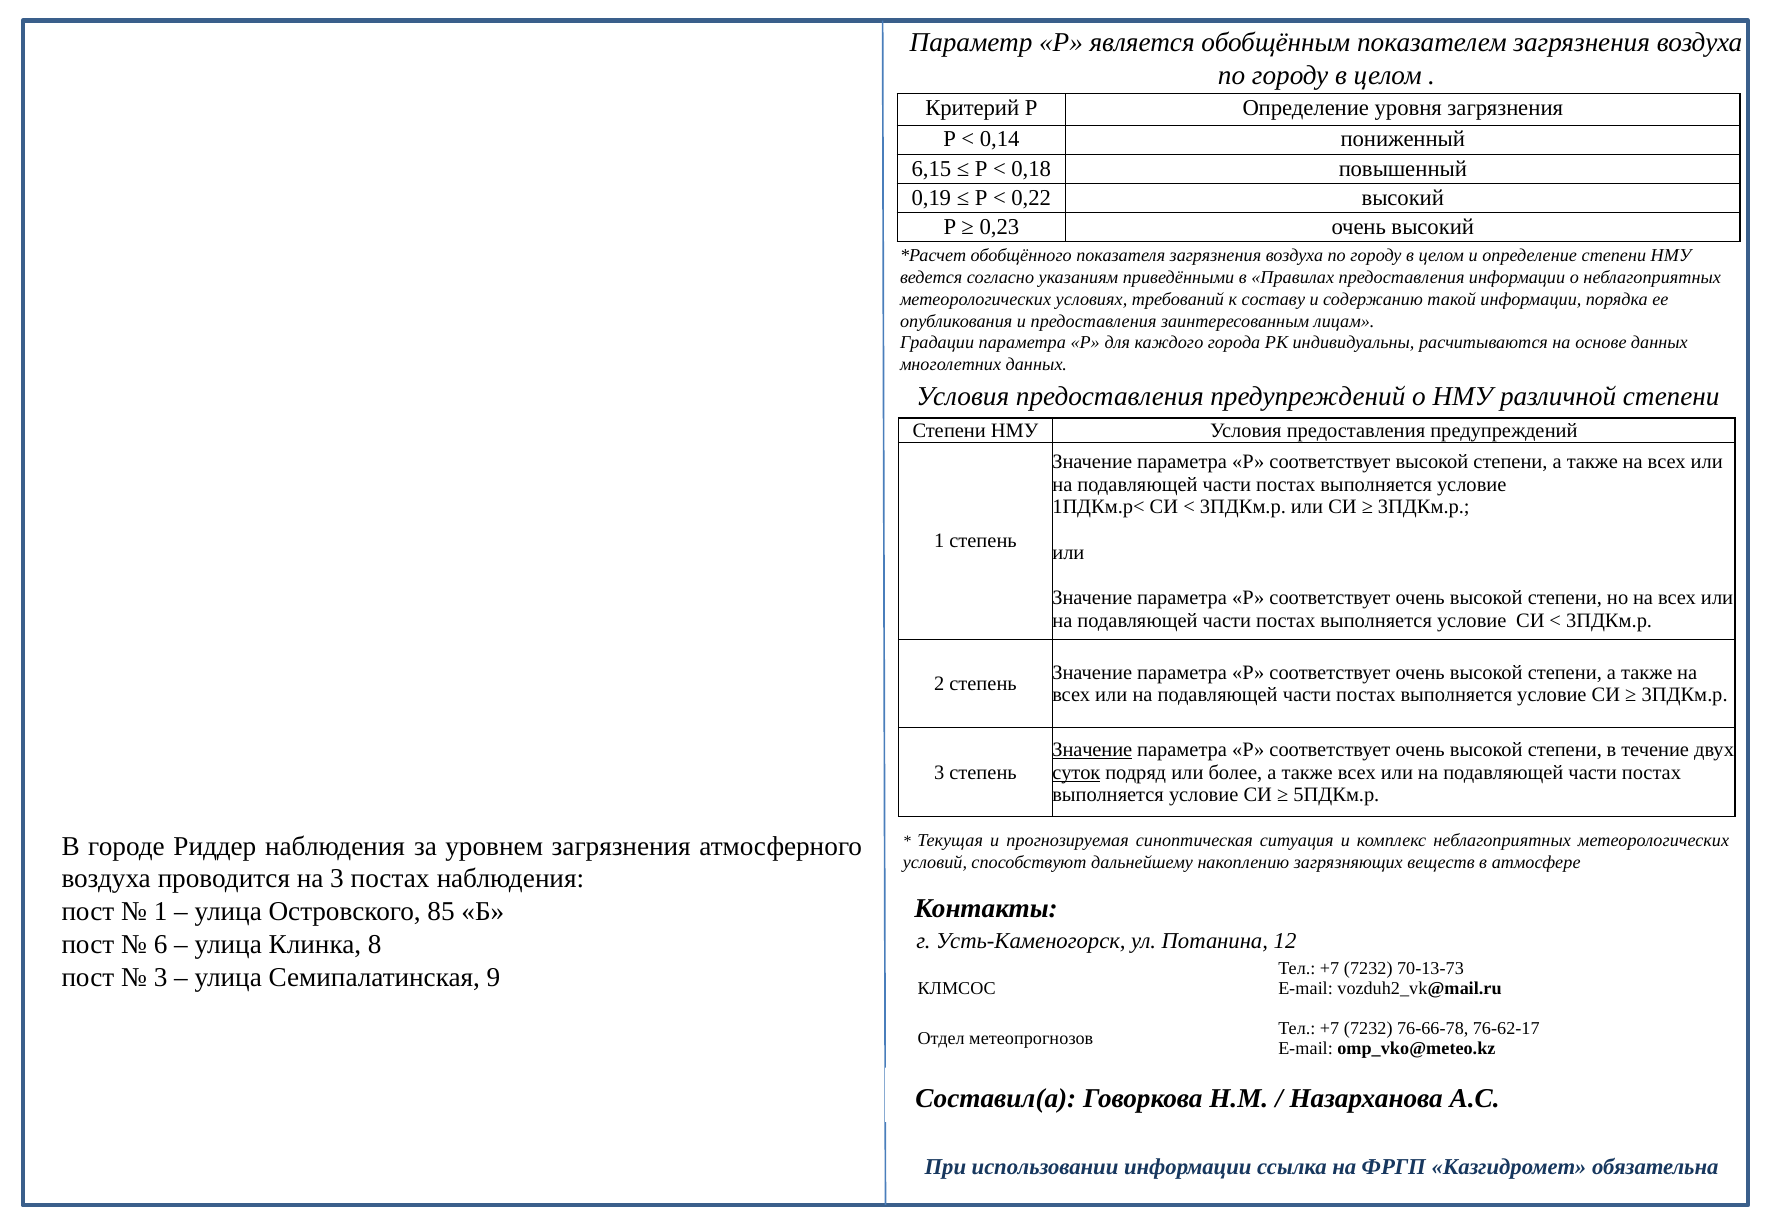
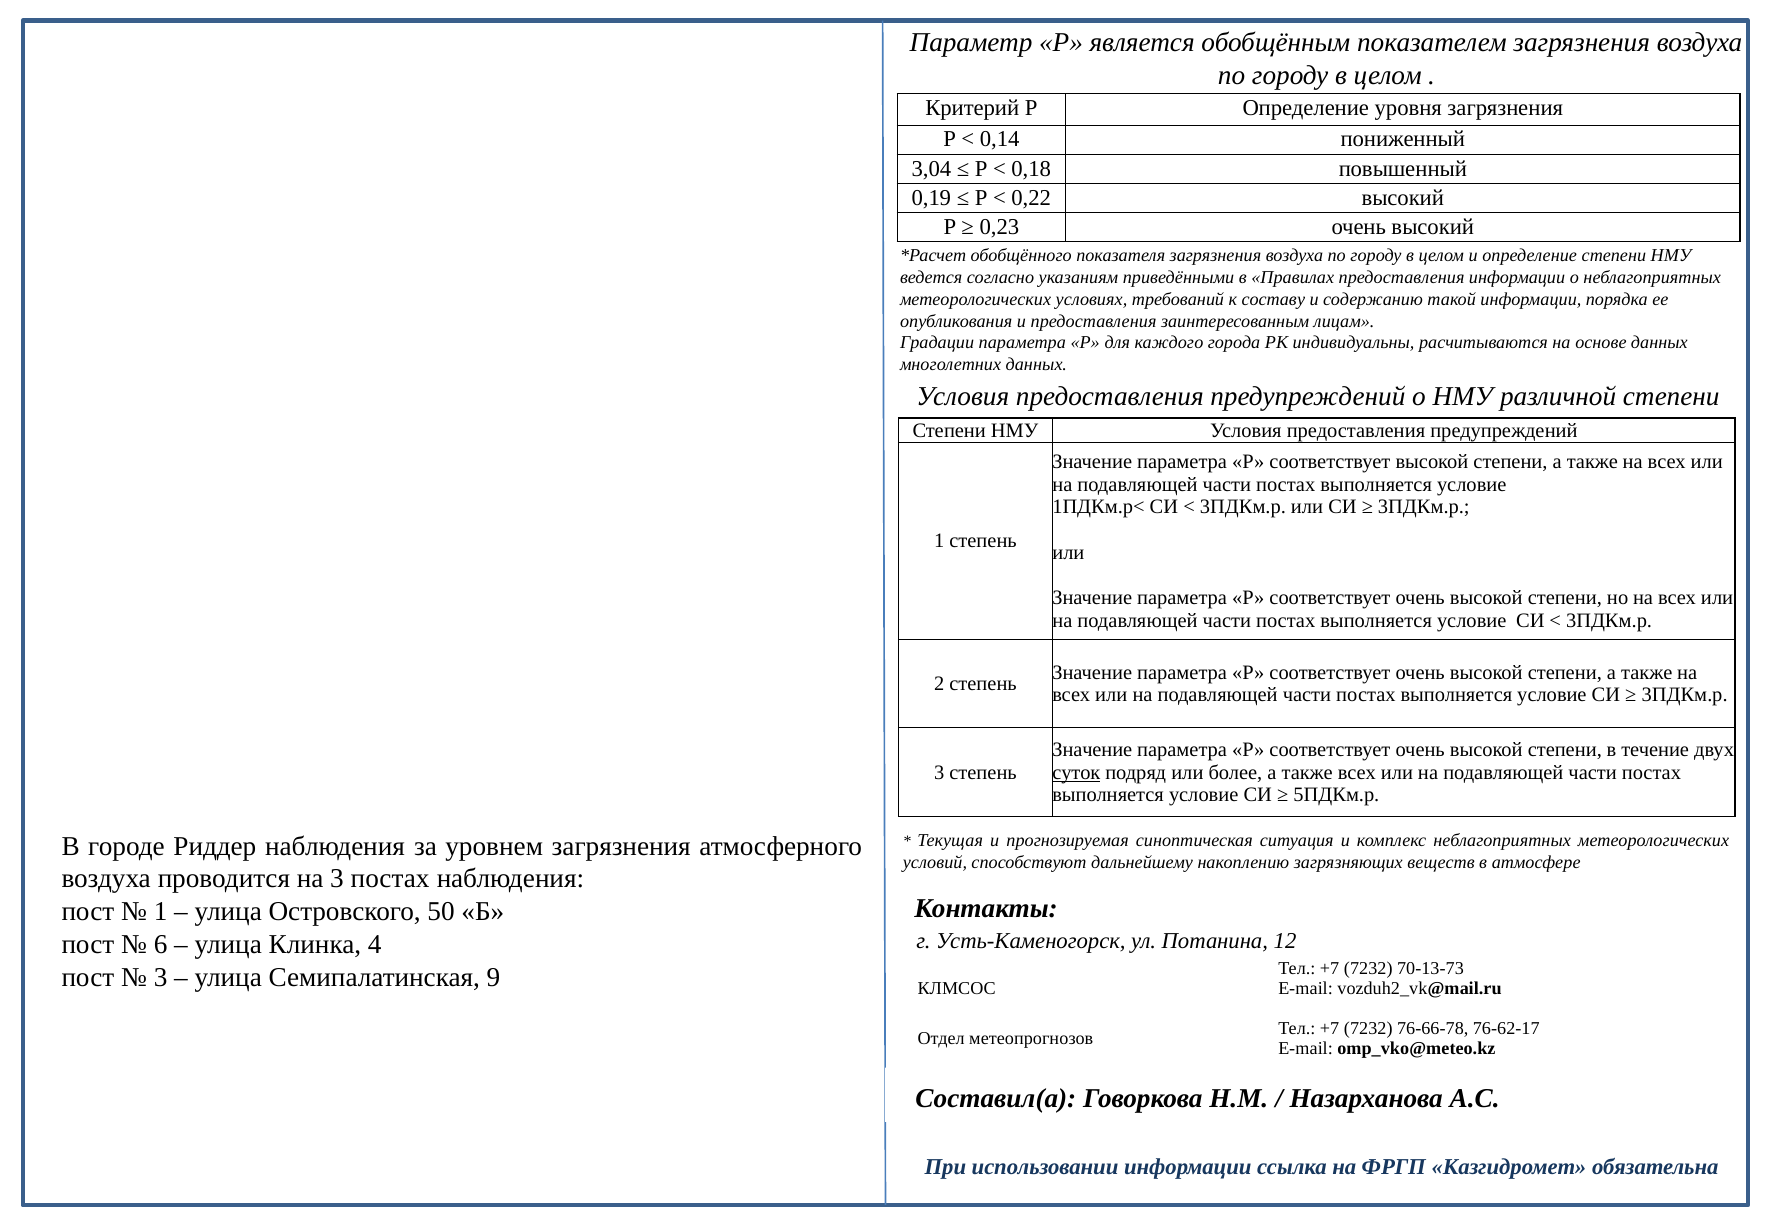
6,15: 6,15 -> 3,04 (931, 169)
Значение underline: present -> none (1092, 750)
85: 85 -> 50 (441, 912)
8: 8 -> 4 (375, 944)
